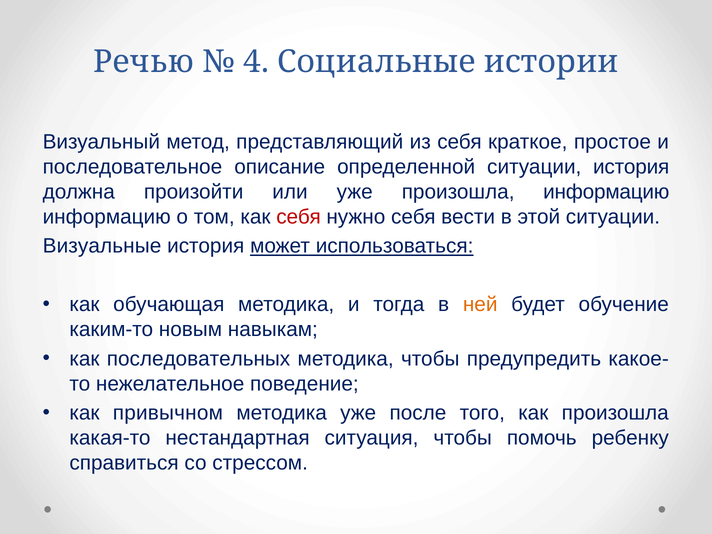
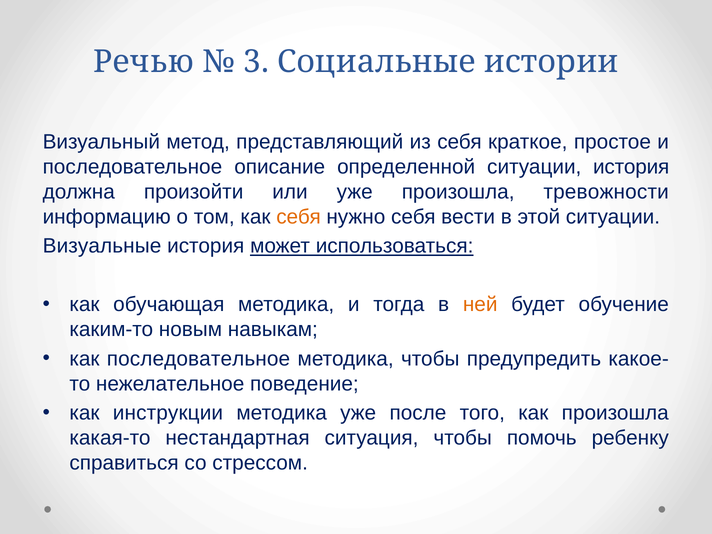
4: 4 -> 3 (256, 62)
произошла информацию: информацию -> тревожности (606, 192)
себя colour: red -> orange (299, 217)
как последовательных: последовательных -> последовательное (198, 359)
привычном: привычном -> инструкции (168, 413)
